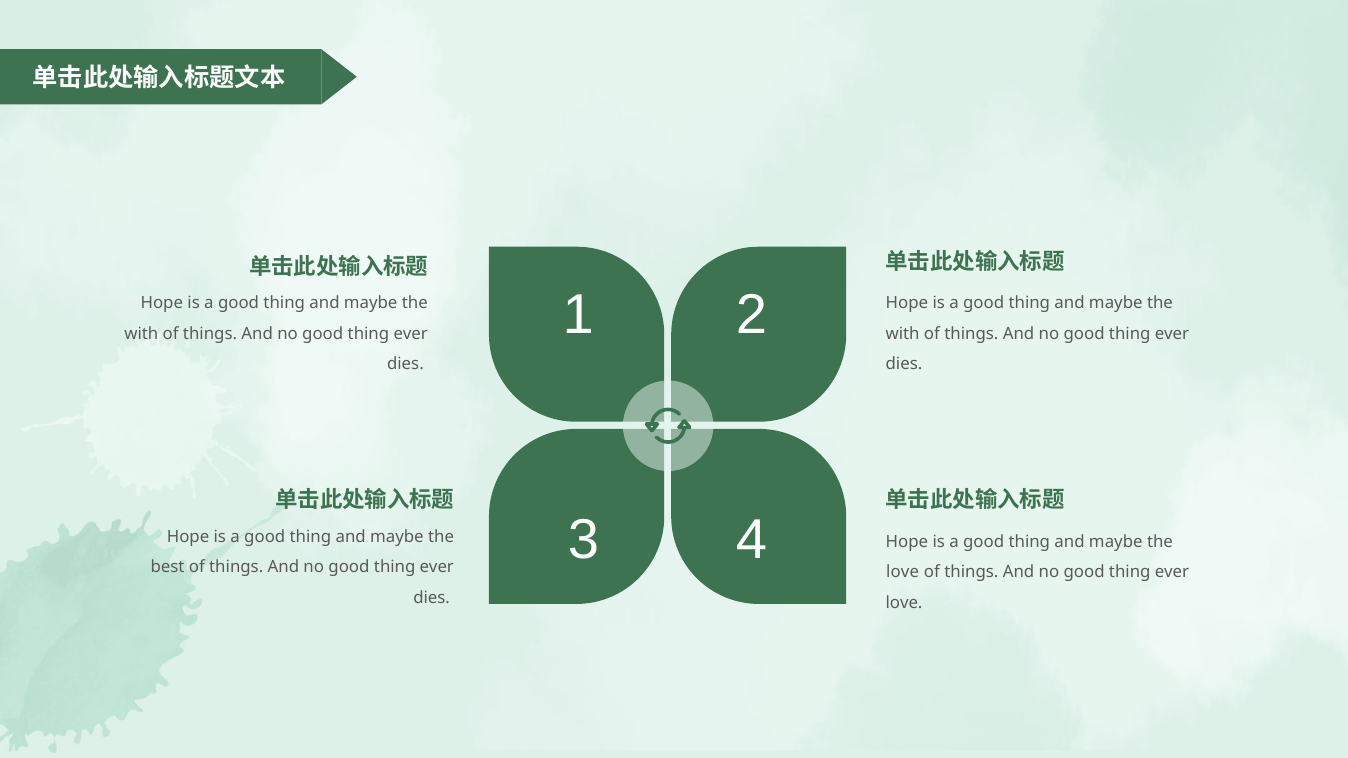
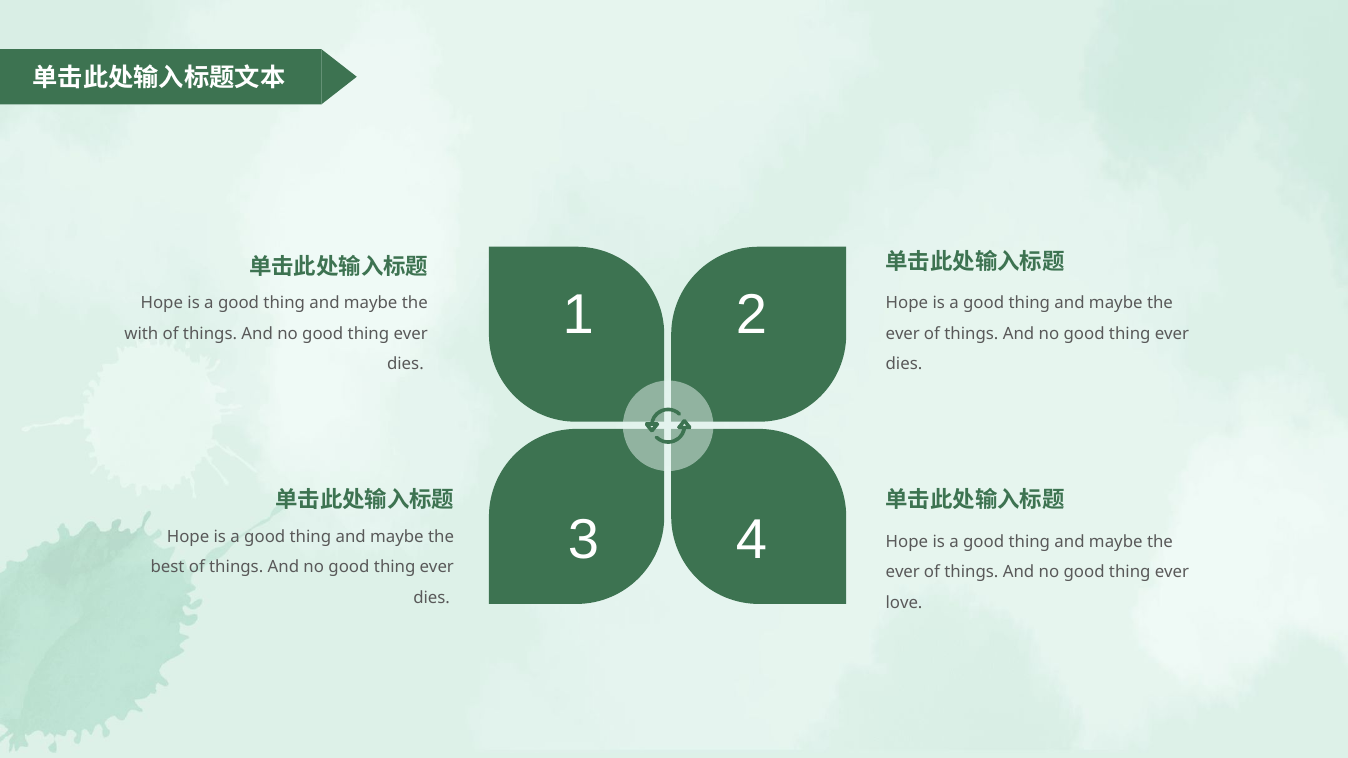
with: with -> ever (903, 334)
love: love -> ever (903, 573)
